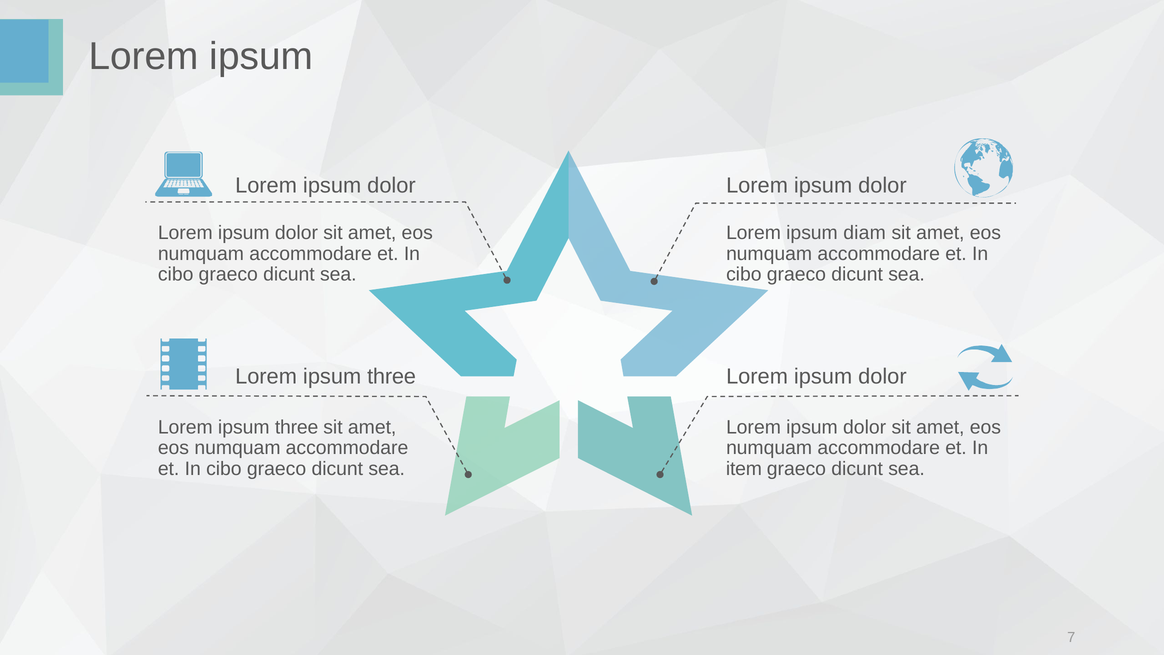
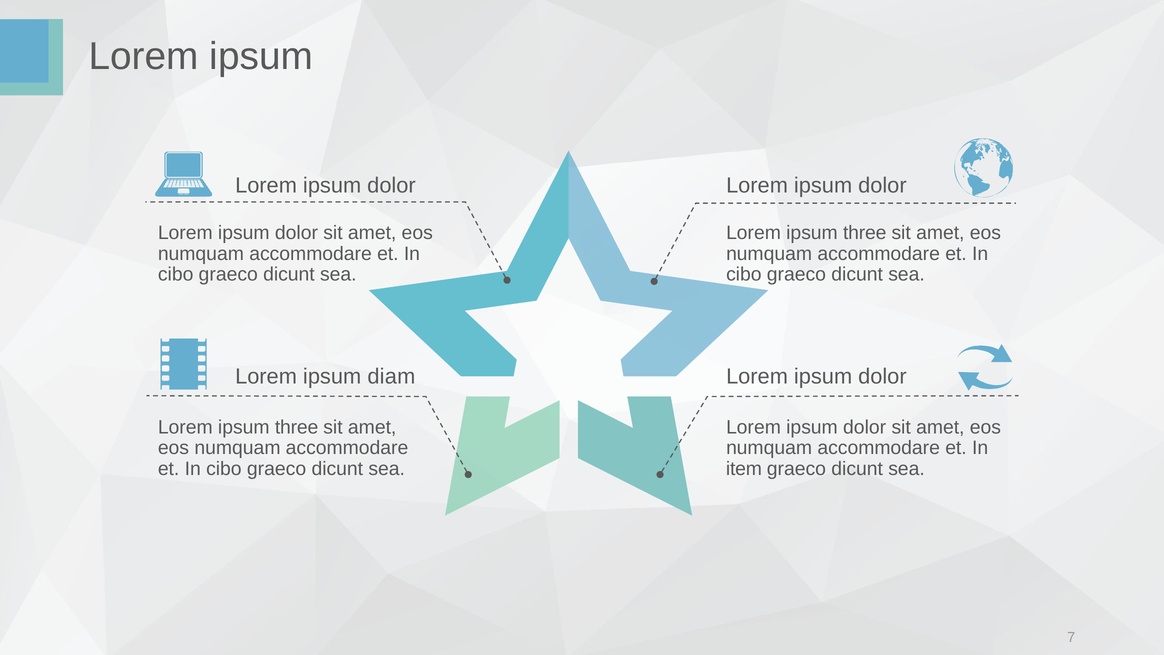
diam: diam -> three (865, 233)
three: three -> diam (391, 377)
